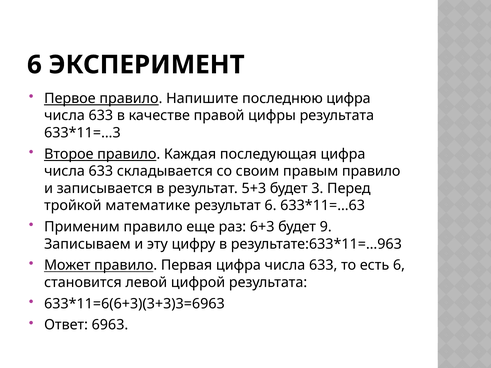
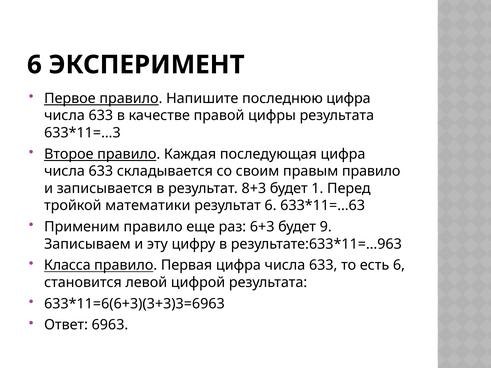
5+3: 5+3 -> 8+3 (254, 188)
3: 3 -> 1 (317, 188)
математике: математике -> математики (148, 206)
Может: Может -> Класса (67, 265)
